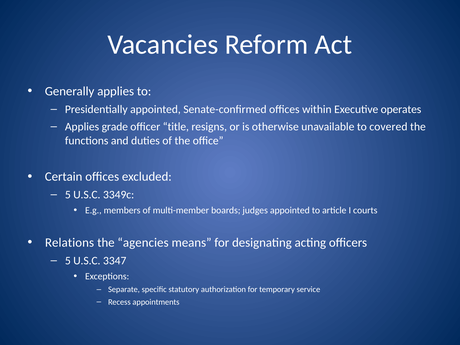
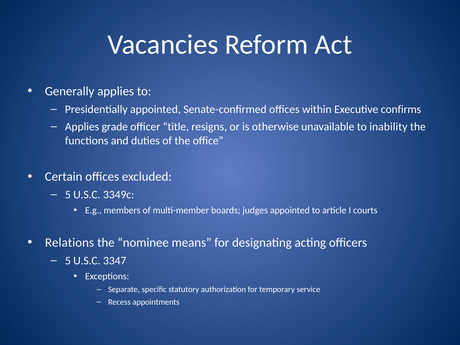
operates: operates -> confirms (401, 109)
covered: covered -> inability (388, 127)
agencies: agencies -> nominee (143, 243)
